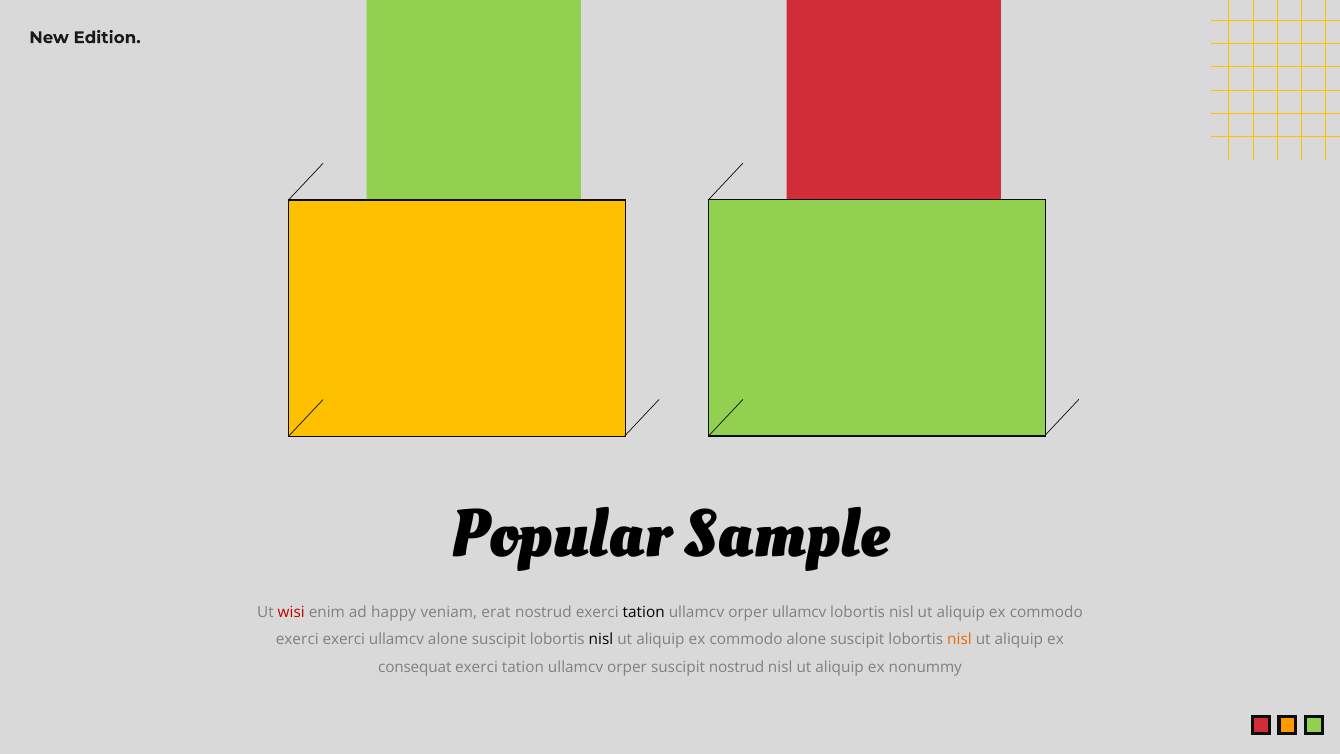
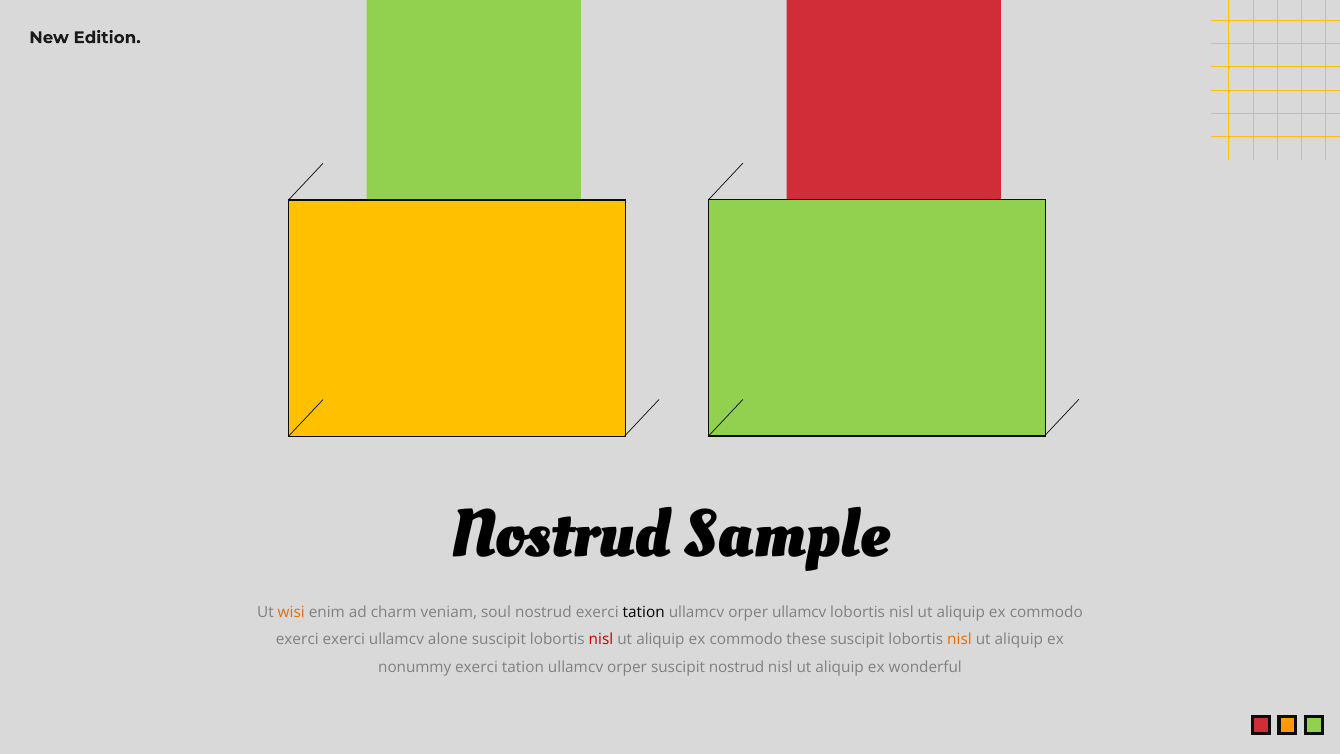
Popular: Popular -> Nostrud (560, 534)
wisi colour: red -> orange (291, 612)
happy: happy -> charm (394, 612)
erat: erat -> soul (496, 612)
nisl colour: black -> red (601, 639)
commodo alone: alone -> these (806, 639)
consequat: consequat -> nonummy (415, 667)
nonummy: nonummy -> wonderful (925, 667)
